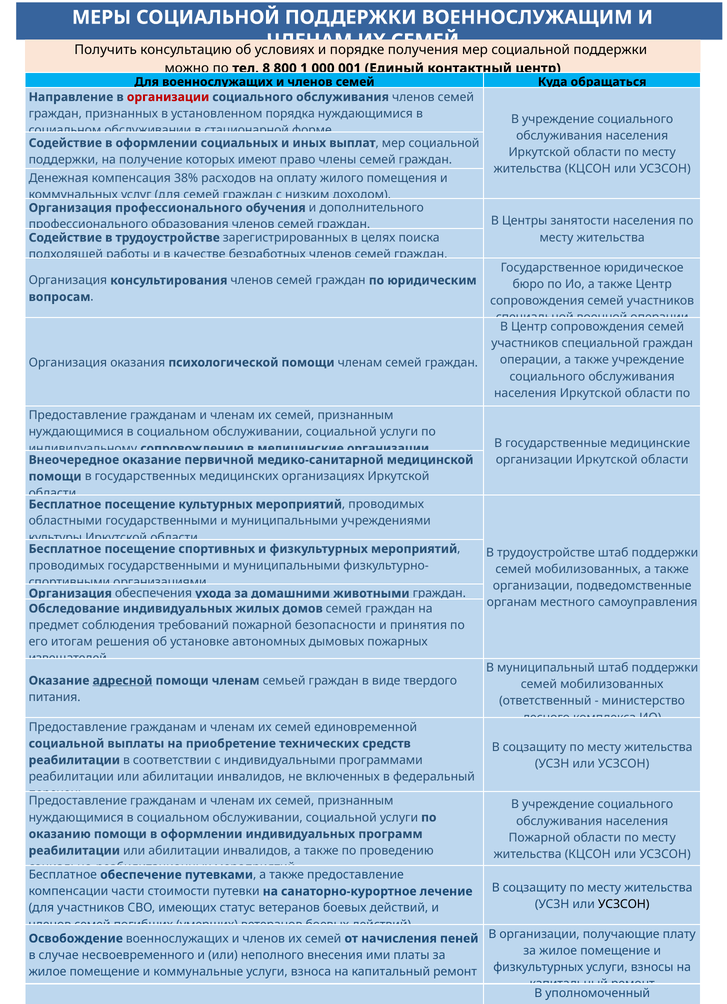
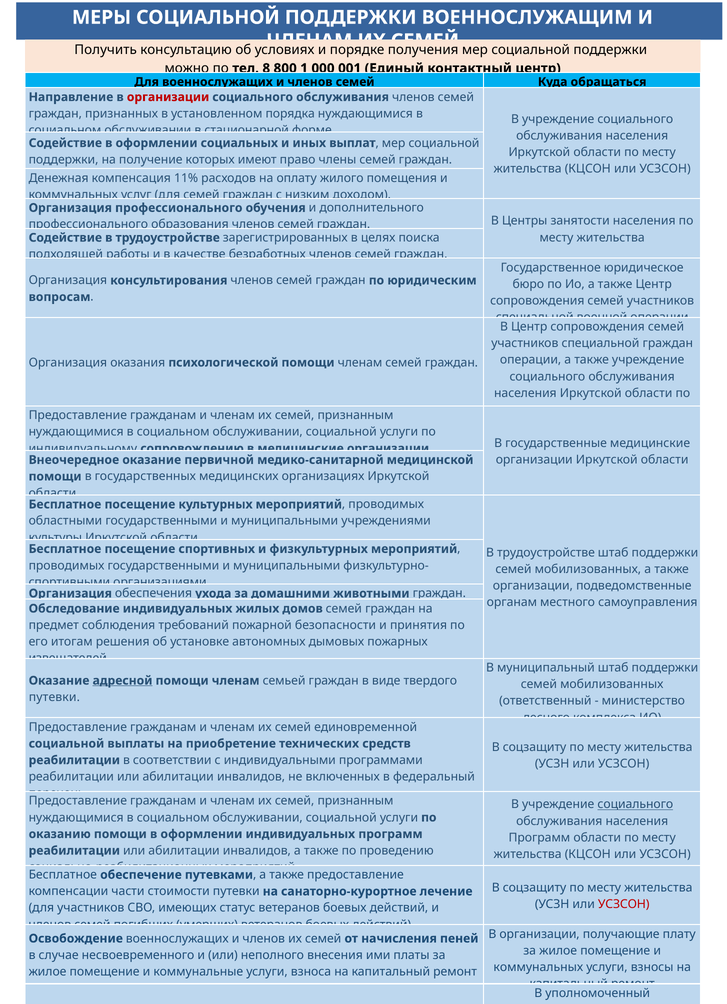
38%: 38% -> 11% (186, 178)
питания: питания -> путевки (54, 697)
социального underline: none -> present (635, 804)
Пожарной: Пожарной -> Программ (539, 838)
УСЗСОН colour: black -> red (624, 904)
физкультурных: физкультурных -> коммунальных (538, 967)
